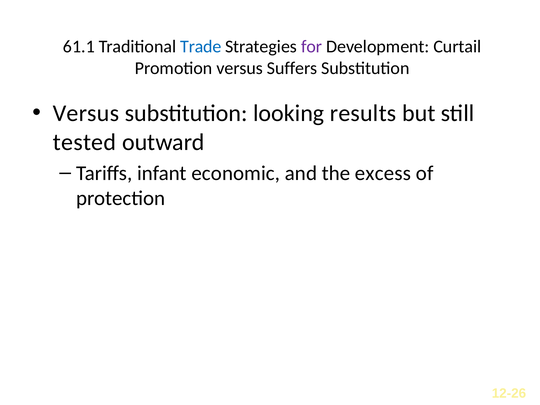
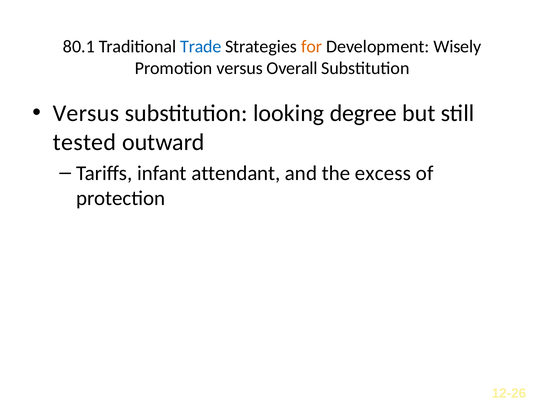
61.1: 61.1 -> 80.1 (79, 47)
for colour: purple -> orange (312, 47)
Curtail: Curtail -> Wisely (457, 47)
Suffers: Suffers -> Overall (292, 68)
results: results -> degree (363, 113)
economic: economic -> attendant (236, 173)
